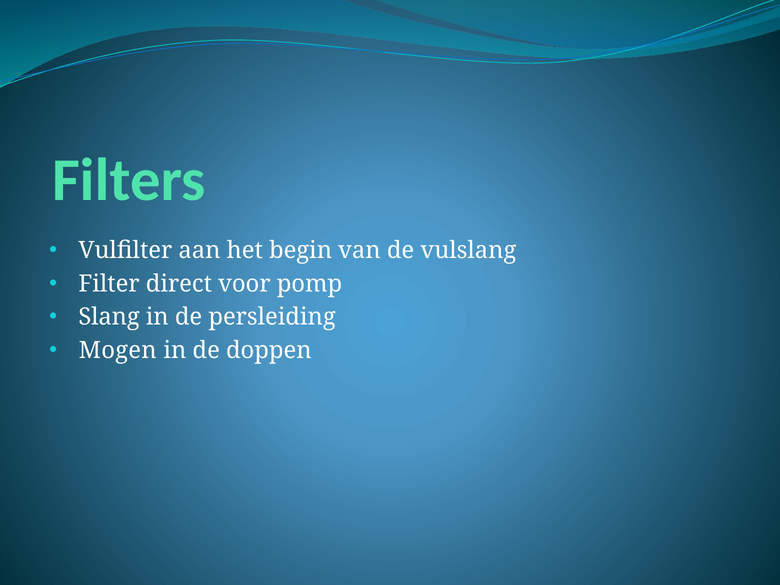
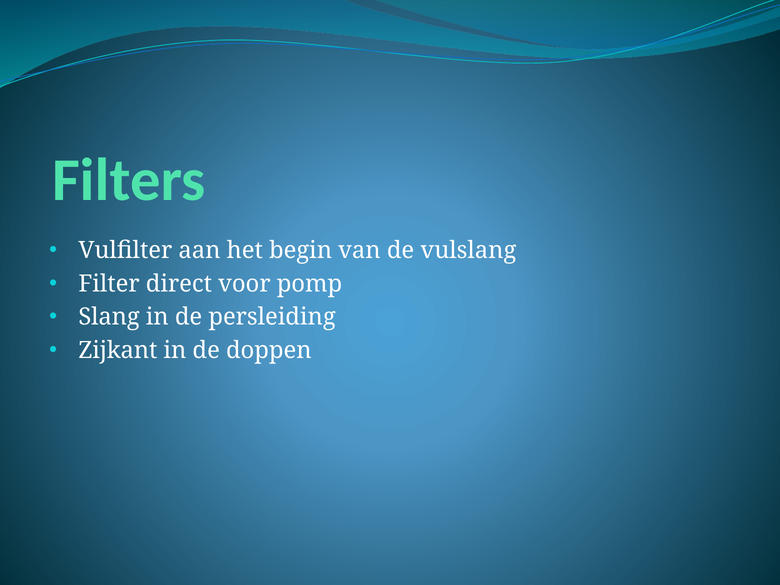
Mogen: Mogen -> Zijkant (118, 350)
